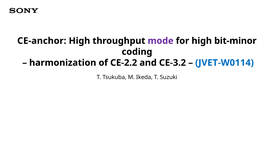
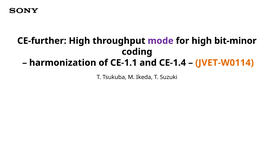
CE-anchor: CE-anchor -> CE-further (42, 41)
CE-2.2: CE-2.2 -> CE-1.1 (124, 63)
CE-3.2: CE-3.2 -> CE-1.4 (172, 63)
JVET-W0114 colour: blue -> orange (225, 63)
